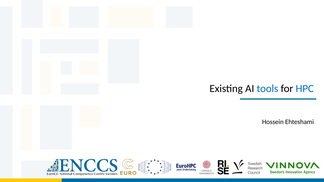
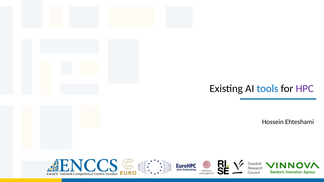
HPC colour: blue -> purple (305, 89)
